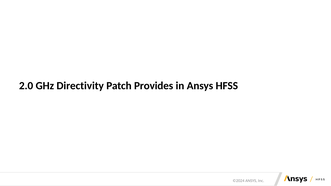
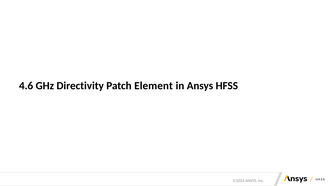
2.0: 2.0 -> 4.6 (26, 86)
Provides: Provides -> Element (154, 86)
